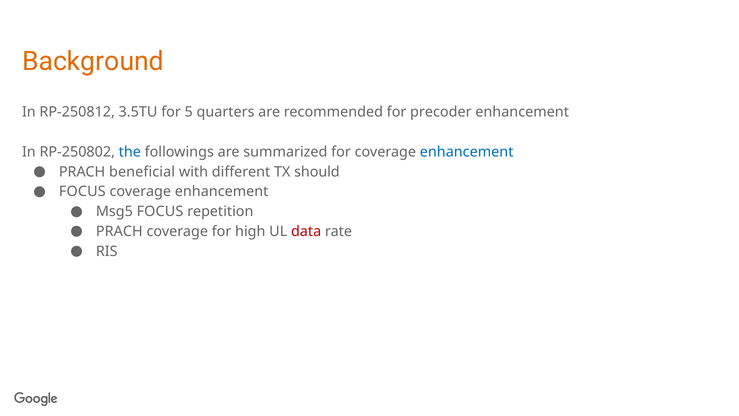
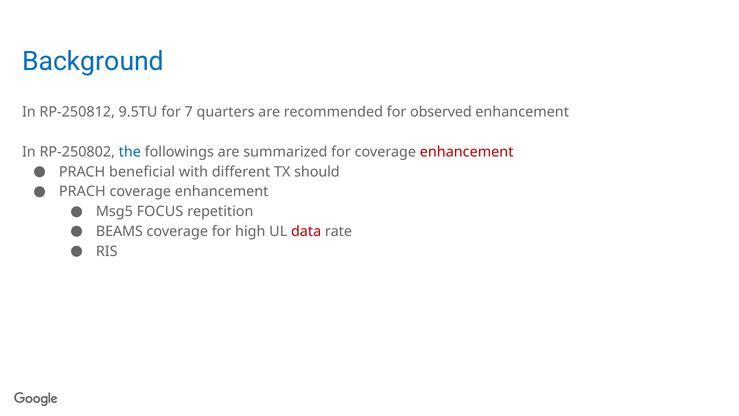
Background colour: orange -> blue (93, 61)
3.5TU: 3.5TU -> 9.5TU (138, 112)
5: 5 -> 7 (189, 112)
precoder: precoder -> observed (441, 112)
enhancement colour: blue -> red (467, 152)
FOCUS: FOCUS -> PRACH (82, 192)
PRACH: PRACH -> BEAMS (119, 231)
